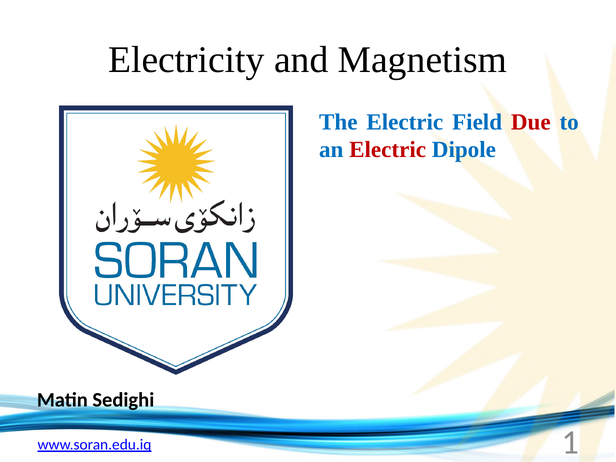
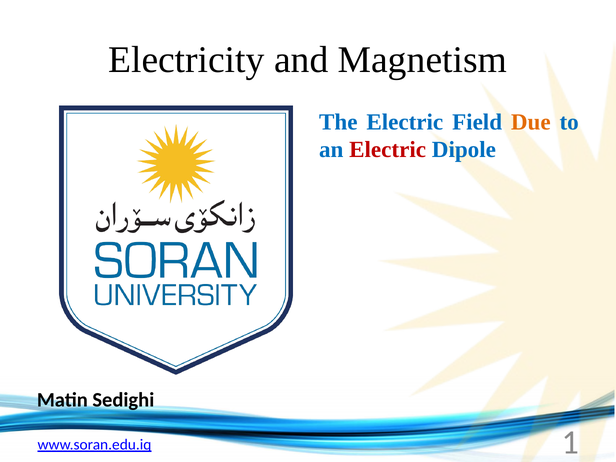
Due colour: red -> orange (531, 122)
